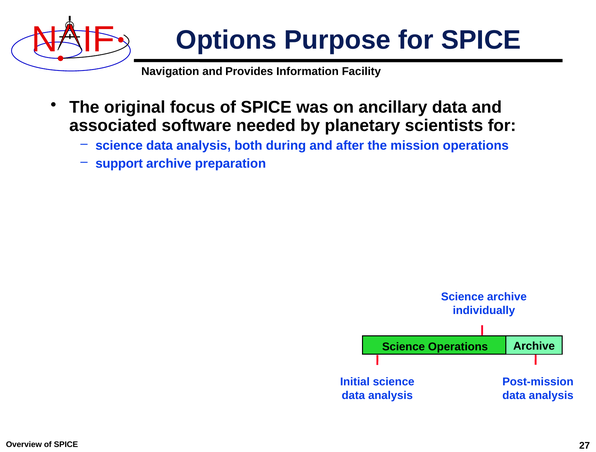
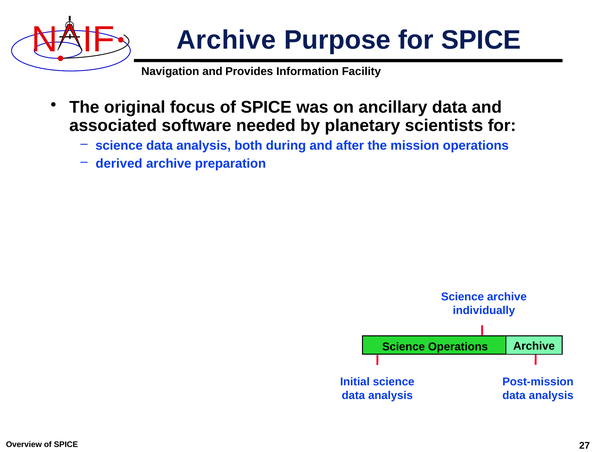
Options: Options -> Archive (226, 40)
support: support -> derived (119, 163)
